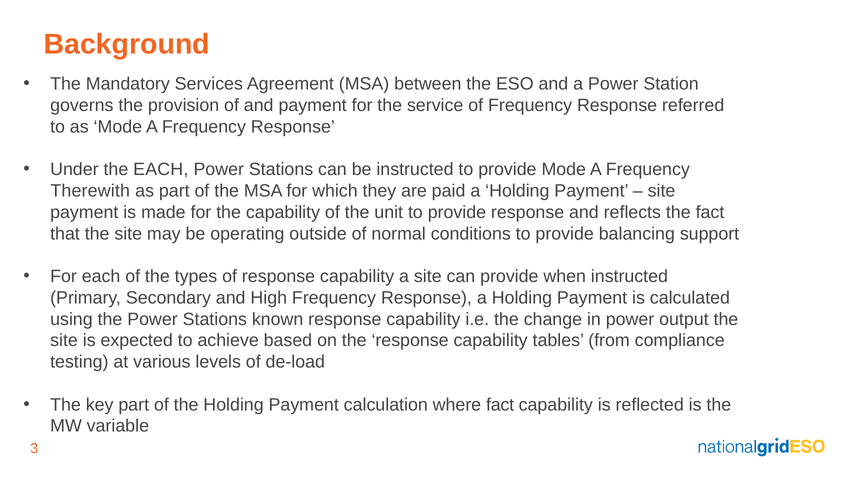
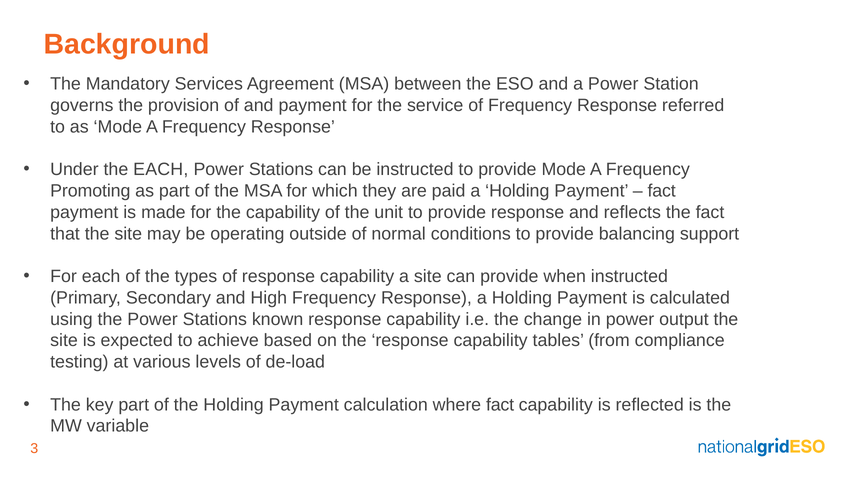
Therewith: Therewith -> Promoting (90, 191)
site: site -> fact (662, 191)
